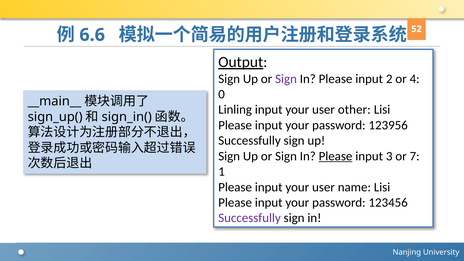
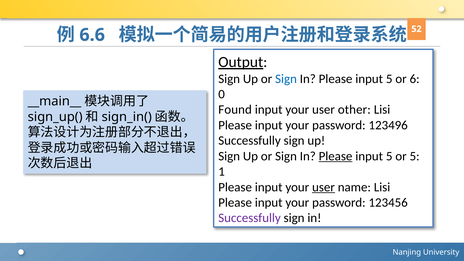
Sign colour: purple -> blue (286, 79)
2: 2 -> 5 (389, 79)
4: 4 -> 6 (415, 79)
Linling: Linling -> Found (235, 110)
123956: 123956 -> 123496 (388, 125)
3: 3 -> 5 (389, 156)
or 7: 7 -> 5 (415, 156)
user underline: none -> present (323, 187)
